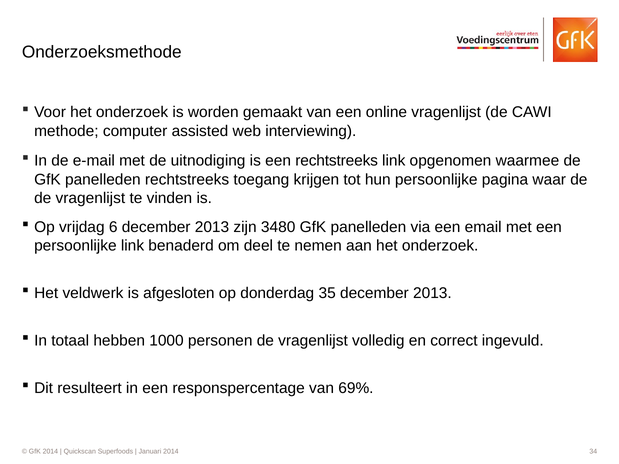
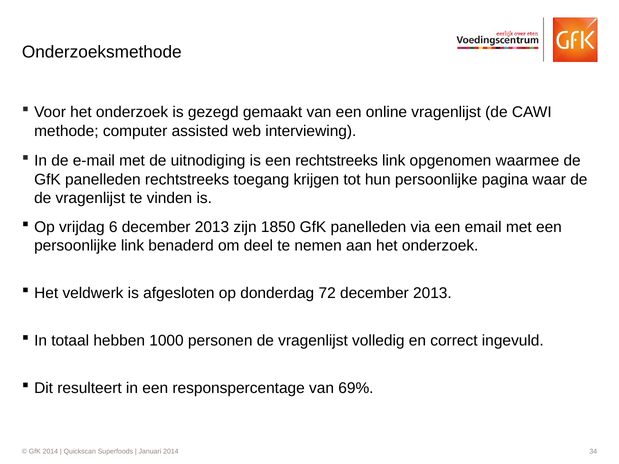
worden: worden -> gezegd (213, 112)
3480: 3480 -> 1850 (278, 227)
35: 35 -> 72 (327, 293)
